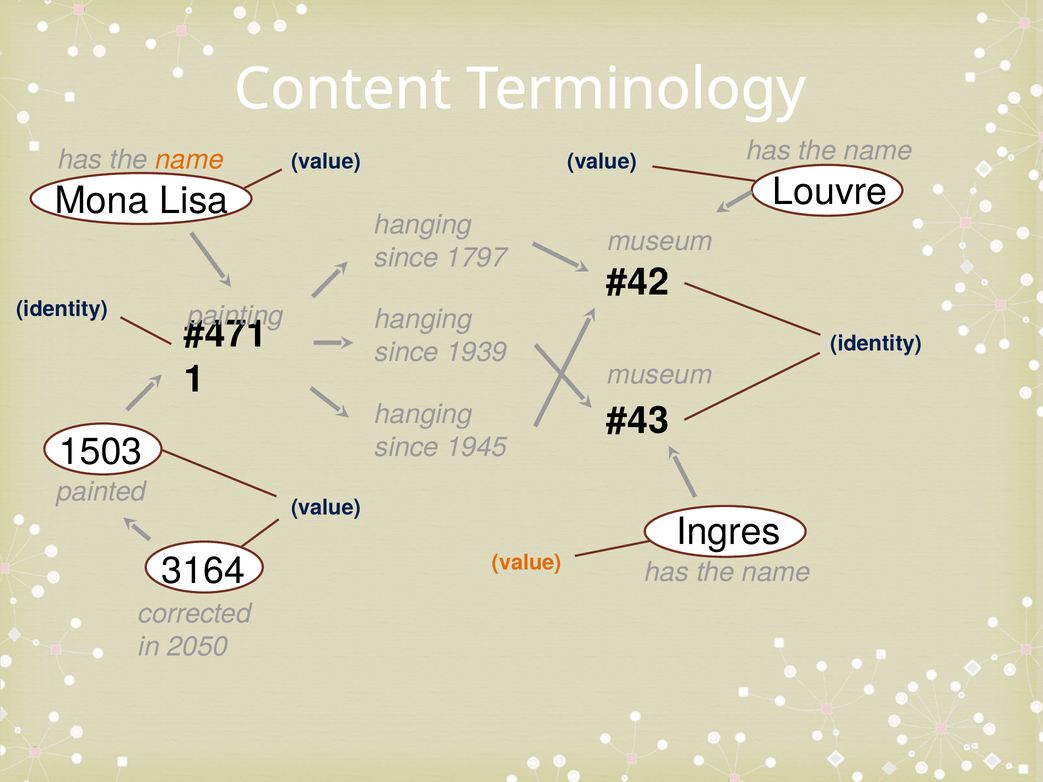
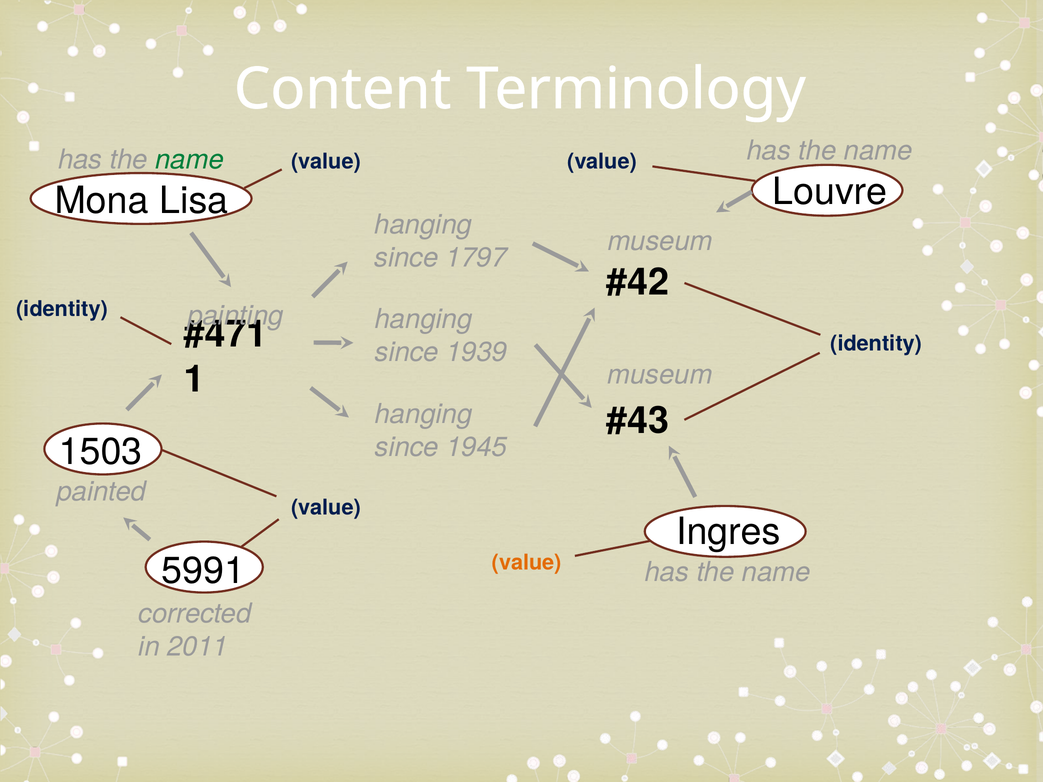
name colour: orange -> green (189, 160)
3164: 3164 -> 5991 (203, 571)
2050: 2050 -> 2011 (198, 647)
